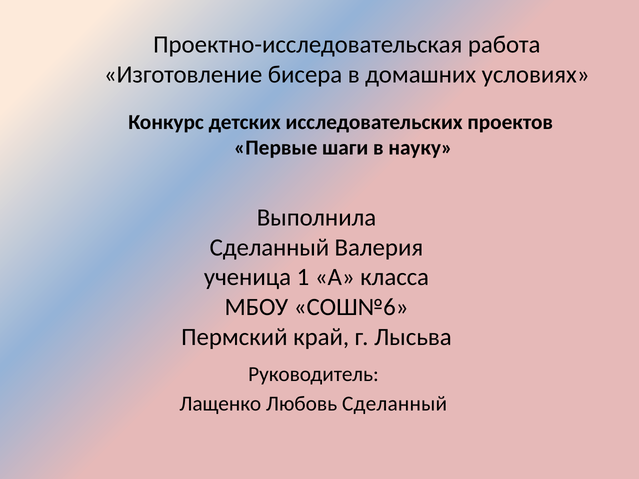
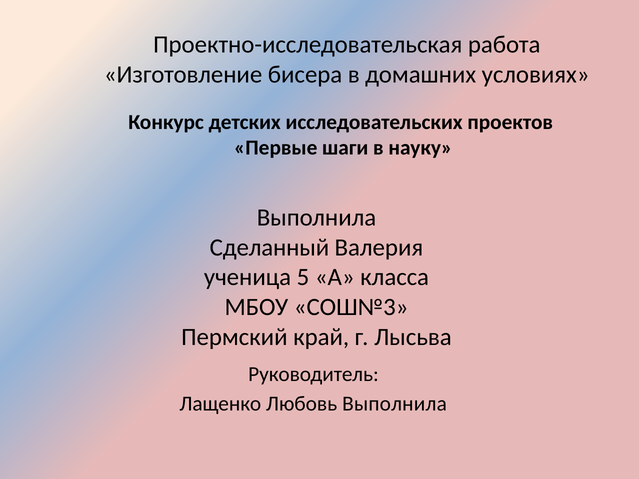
1: 1 -> 5 (303, 277)
СОШ№6: СОШ№6 -> СОШ№3 (351, 307)
Любовь Сделанный: Сделанный -> Выполнила (395, 404)
